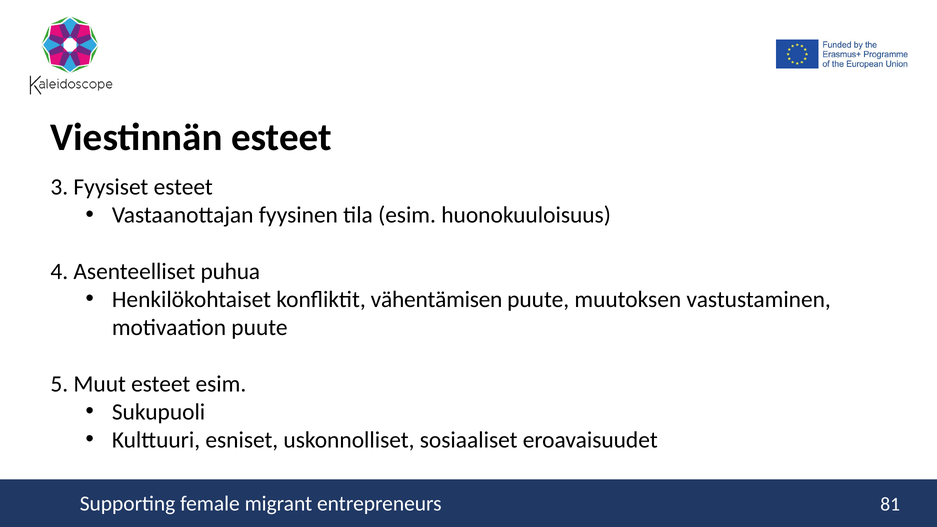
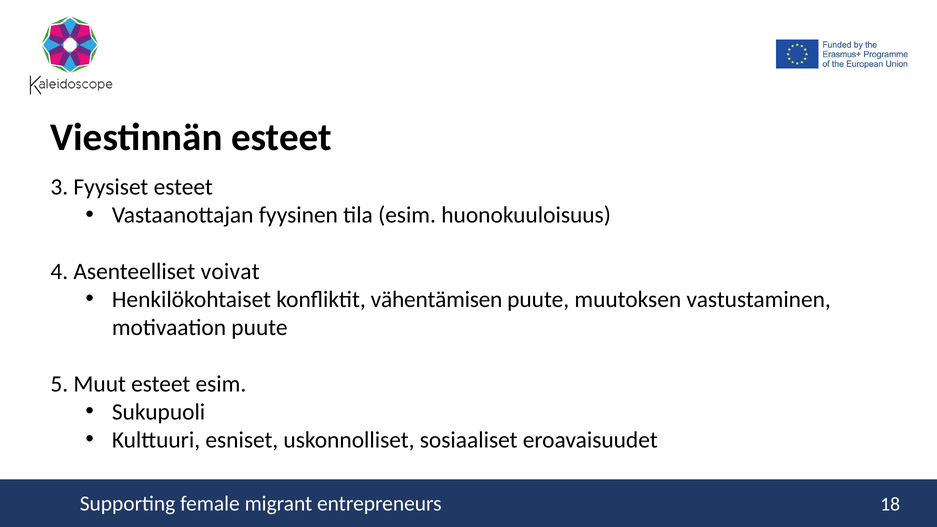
puhua: puhua -> voivat (230, 271)
81: 81 -> 18 (890, 504)
